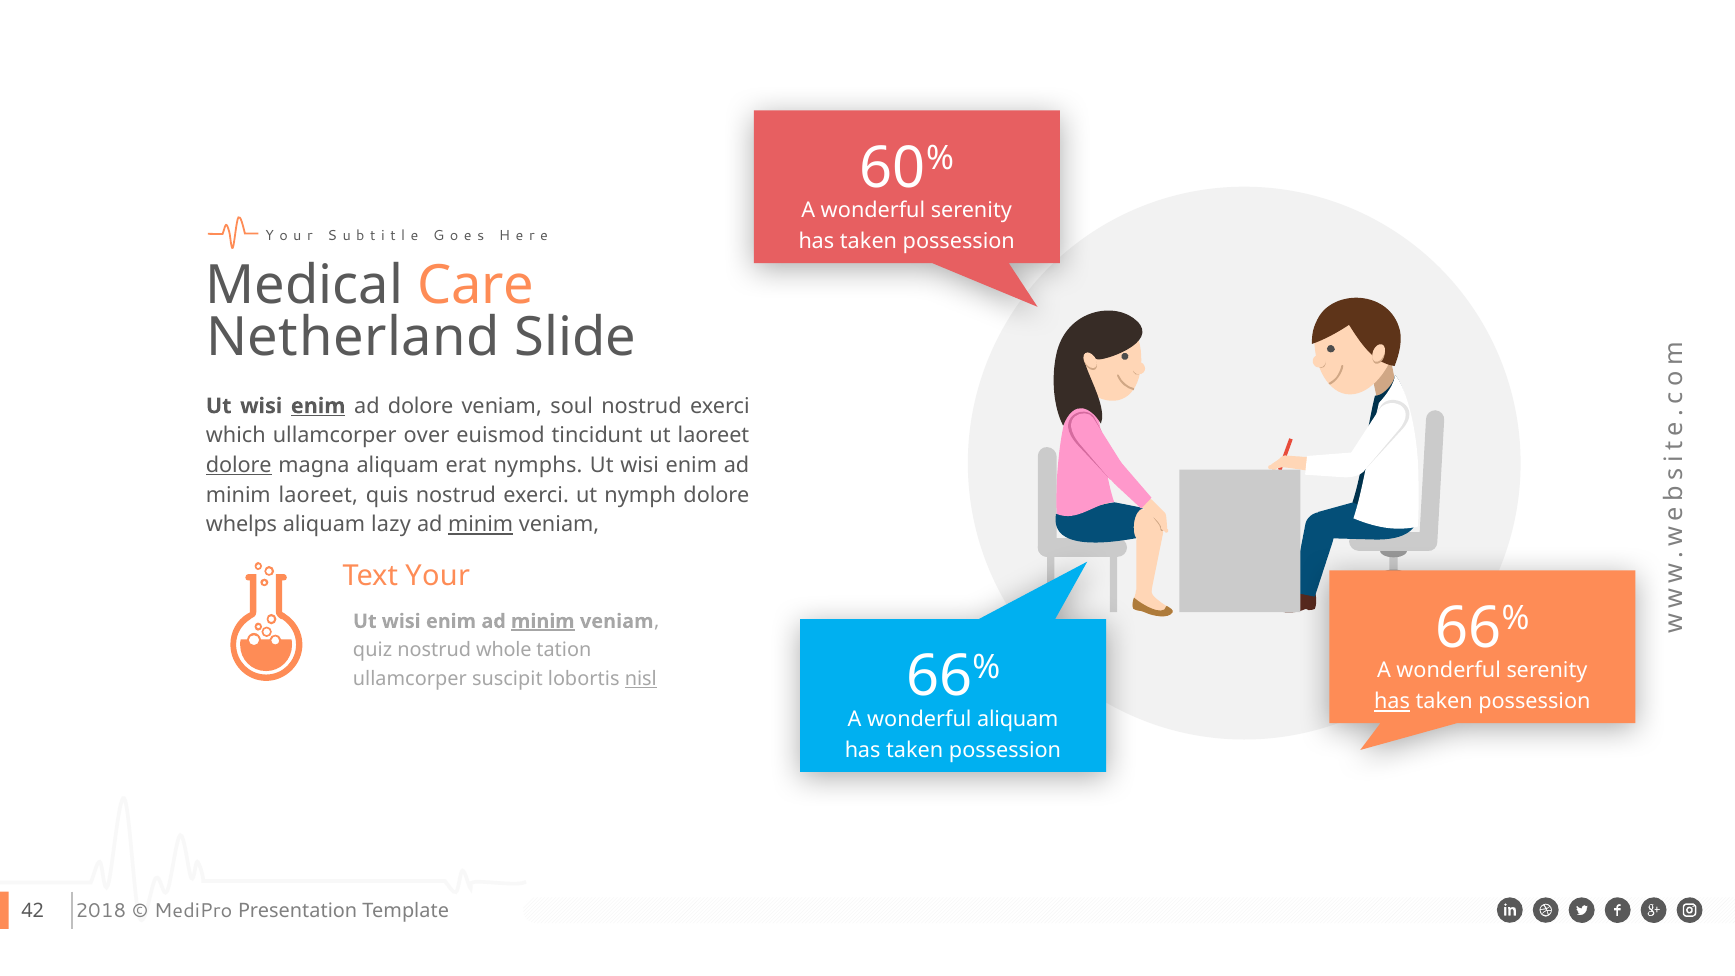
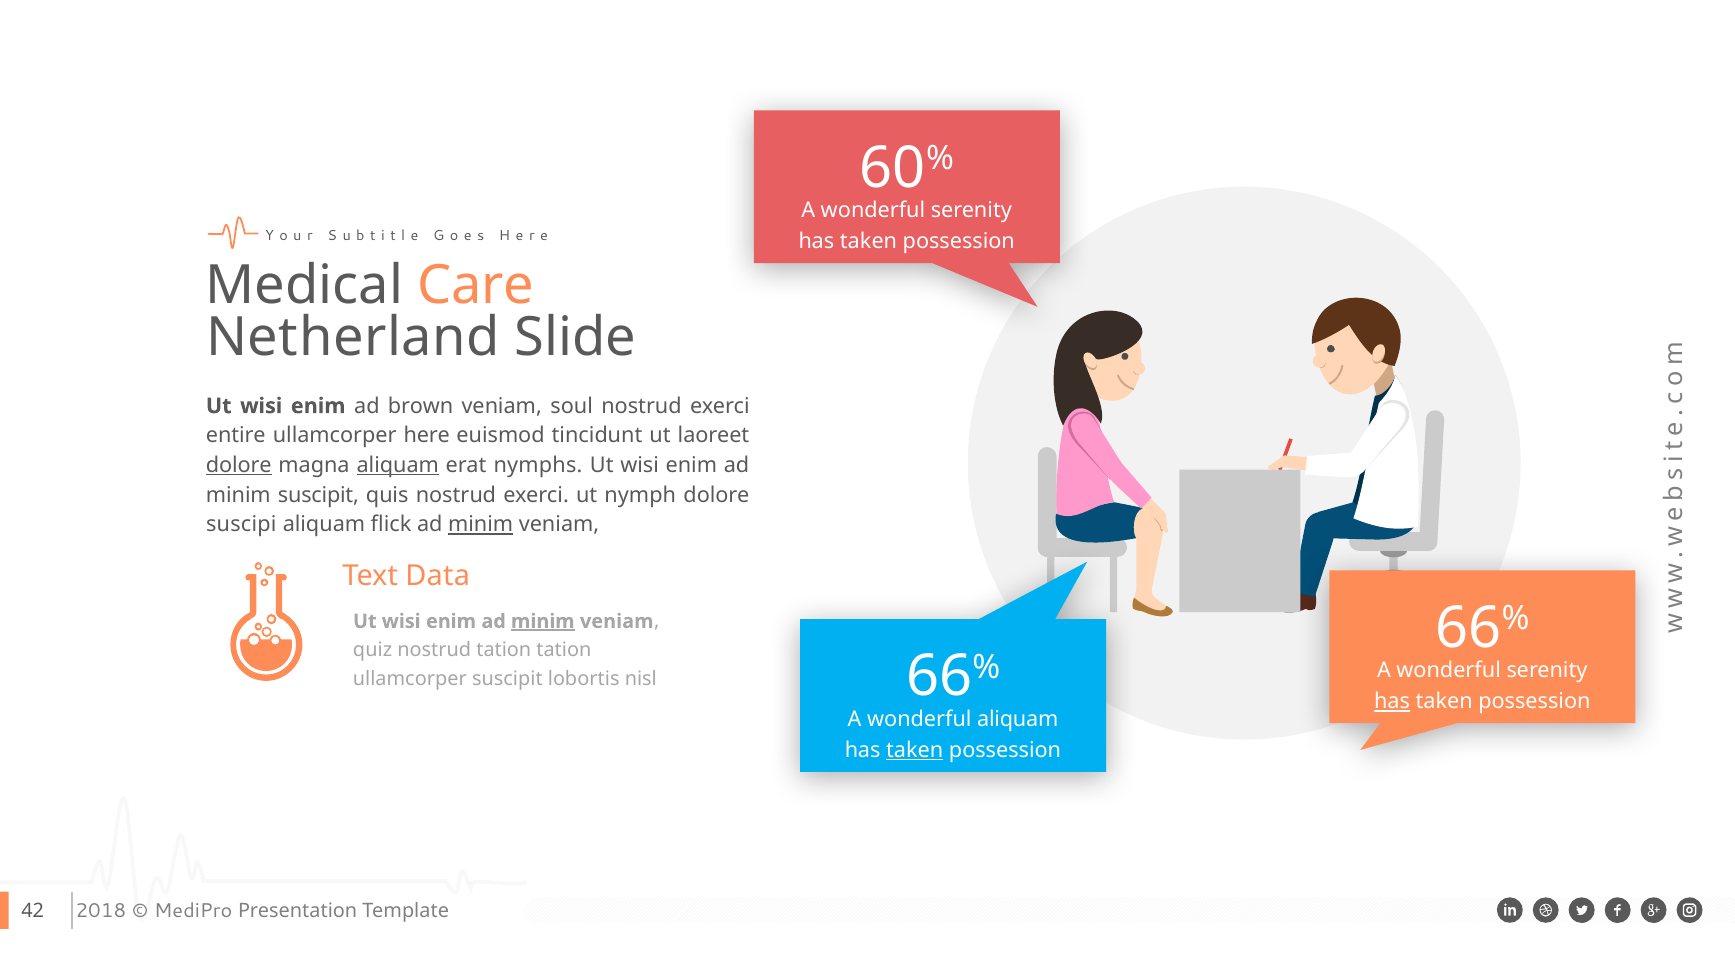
enim underline: present -> none (318, 406)
ad dolore: dolore -> brown (421, 406)
which: which -> entire (236, 436)
over: over -> here (427, 436)
aliquam underline: none -> present (398, 465)
minim laoreet: laoreet -> suscipit (318, 495)
whelps: whelps -> suscipi (241, 525)
lazy: lazy -> flick (391, 525)
Your: Your -> Data (438, 576)
nostrud whole: whole -> tation (504, 650)
nisl underline: present -> none (641, 679)
taken underline: none -> present (915, 750)
